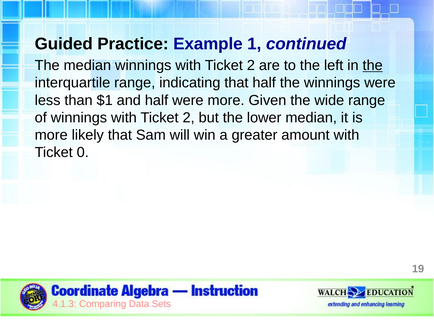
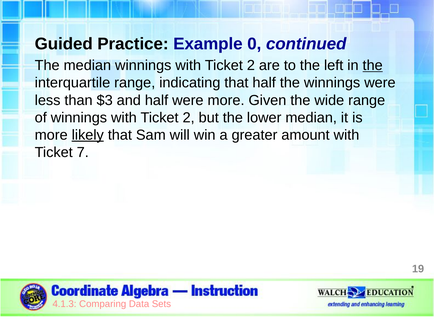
1: 1 -> 0 (254, 44)
$1: $1 -> $3 (105, 100)
likely underline: none -> present (88, 135)
0: 0 -> 7 (83, 152)
